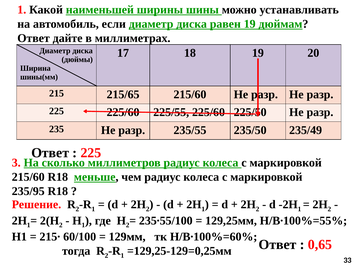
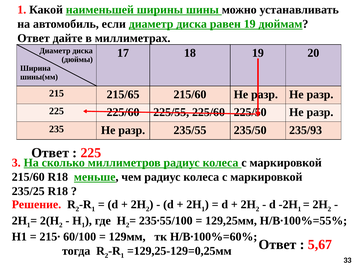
235/49: 235/49 -> 235/93 (306, 130)
235/95: 235/95 -> 235/25 (28, 191)
0,65: 0,65 -> 5,67 (320, 244)
